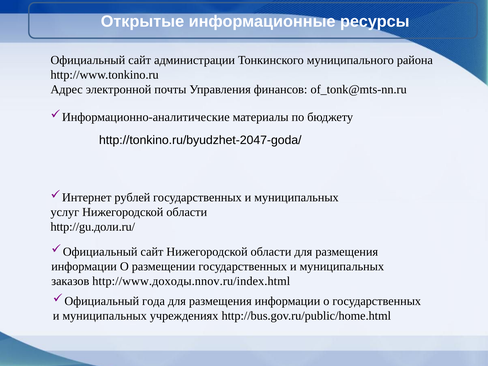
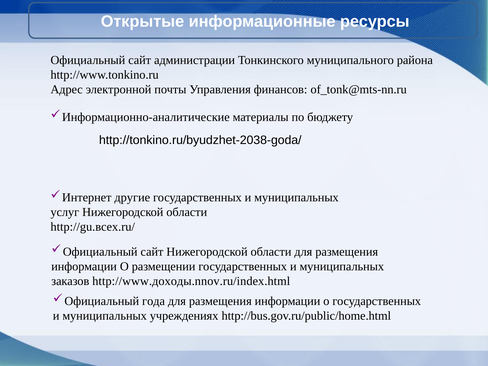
http://tonkino.ru/byudzhet-2047-goda/: http://tonkino.ru/byudzhet-2047-goda/ -> http://tonkino.ru/byudzhet-2038-goda/ (200, 140)
рублей: рублей -> другие (132, 197)
http://gu.доли.ru/: http://gu.доли.ru/ -> http://gu.всех.ru/ (93, 227)
